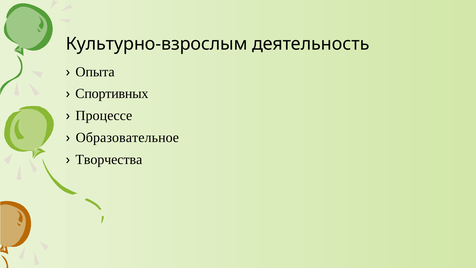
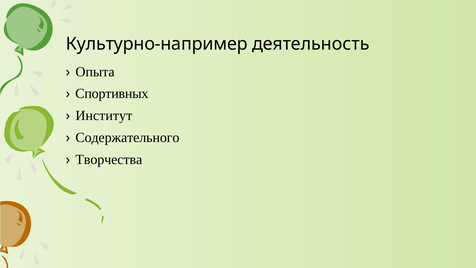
Культурно-взрослым: Культурно-взрослым -> Культурно-например (157, 44)
Процессе: Процессе -> Институт (104, 116)
Образовательное: Образовательное -> Содержательного (127, 138)
